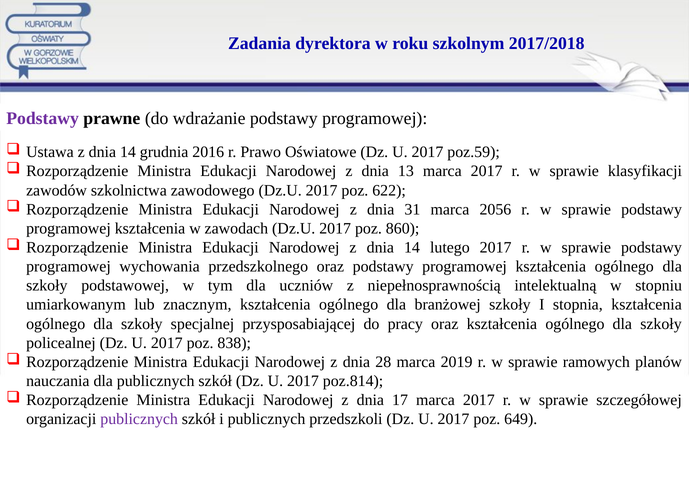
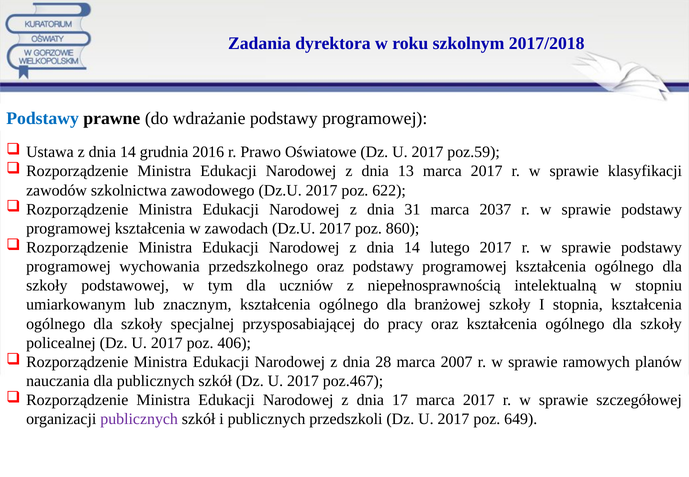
Podstawy colour: purple -> blue (43, 118)
2056: 2056 -> 2037 (495, 209)
838: 838 -> 406 (234, 343)
2019: 2019 -> 2007 (457, 362)
poz.814: poz.814 -> poz.467 (353, 381)
